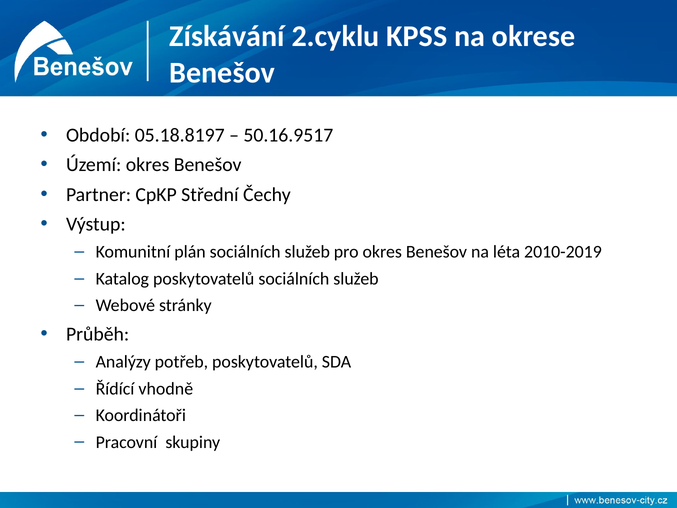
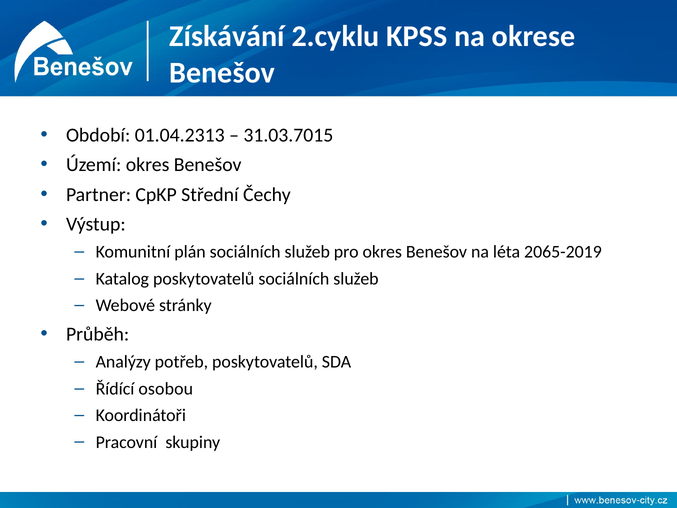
05.18.8197: 05.18.8197 -> 01.04.2313 (180, 135)
50.16.9517: 50.16.9517 -> 31.03.7015 (288, 135)
2010-2019: 2010-2019 -> 2065-2019 (563, 252)
vhodně: vhodně -> osobou (166, 388)
